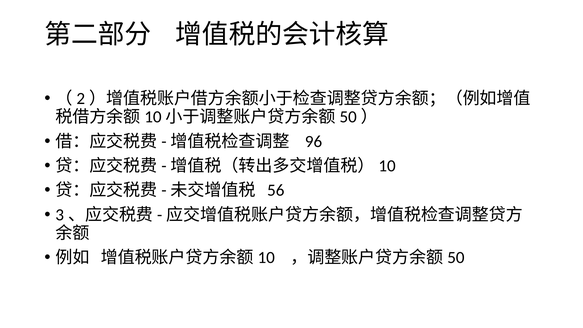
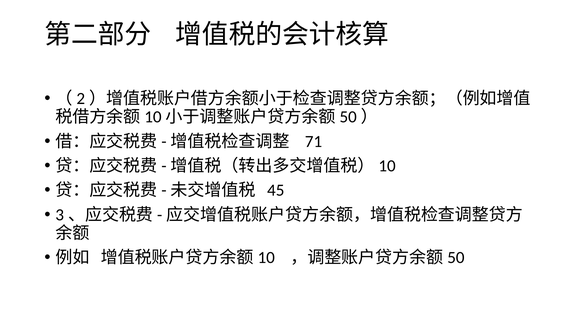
96: 96 -> 71 (314, 141)
56: 56 -> 45 (276, 190)
